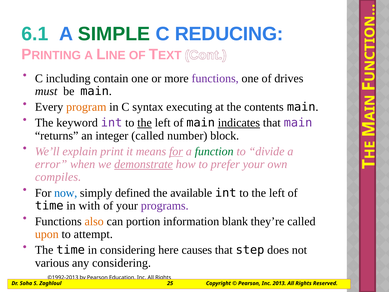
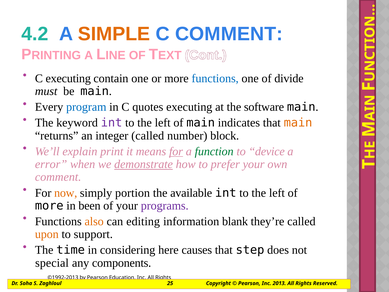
6.1: 6.1 -> 4.2 (35, 34)
SIMPLE colour: green -> orange (114, 34)
C REDUCING: REDUCING -> COMMENT (229, 34)
C including: including -> executing (68, 78)
functions colour: purple -> blue (215, 78)
drives: drives -> divide (289, 78)
program colour: orange -> blue (86, 107)
syntax: syntax -> quotes (148, 107)
contents: contents -> software (264, 107)
the underline: present -> none (145, 123)
indicates underline: present -> none (239, 123)
main colour: purple -> orange (298, 123)
divide: divide -> device (267, 151)
compiles: compiles -> comment (58, 177)
now colour: blue -> orange (66, 193)
defined: defined -> portion (133, 193)
time: time -> more (49, 205)
with: with -> been (90, 205)
portion: portion -> editing (143, 221)
attempt: attempt -> support (93, 234)
various: various -> special (52, 263)
any considering: considering -> components (122, 263)
